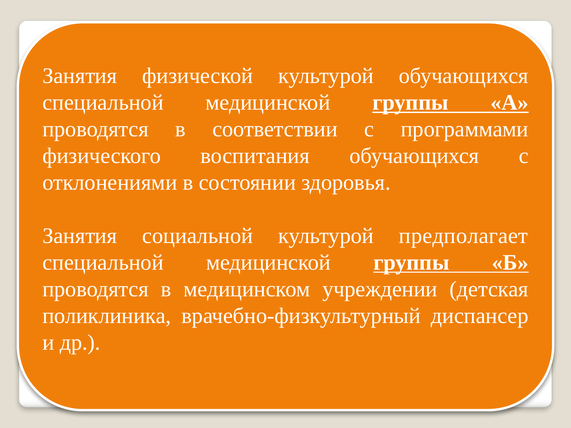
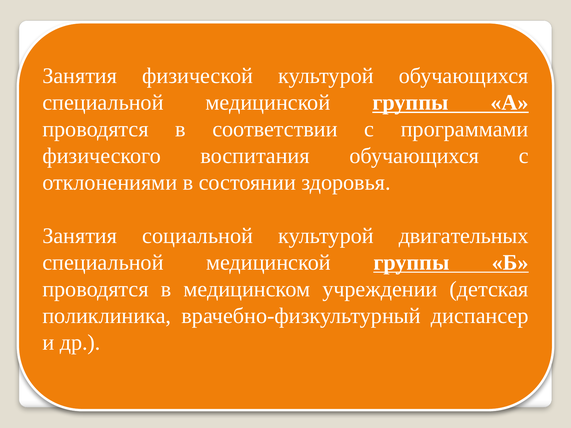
предполагает: предполагает -> двигательных (464, 236)
